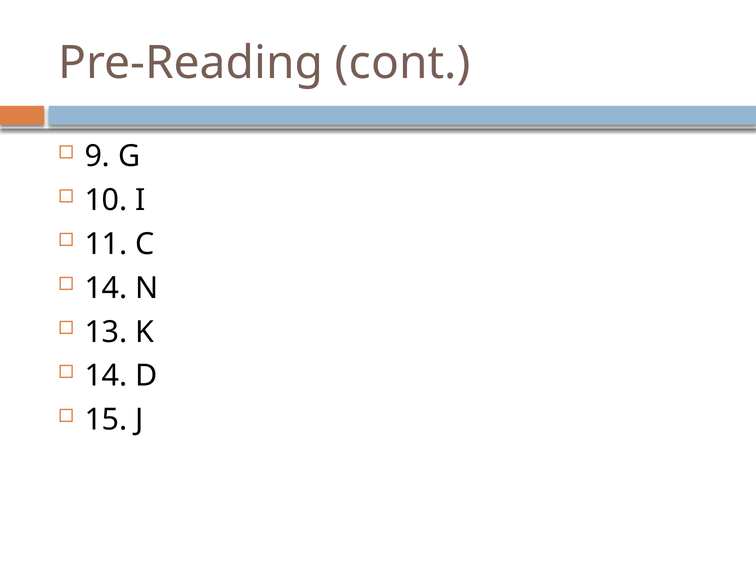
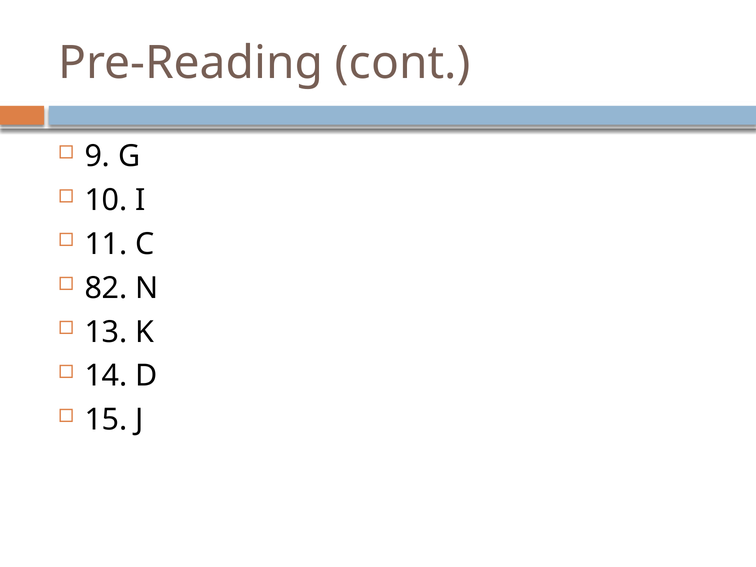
14: 14 -> 82 (106, 288)
